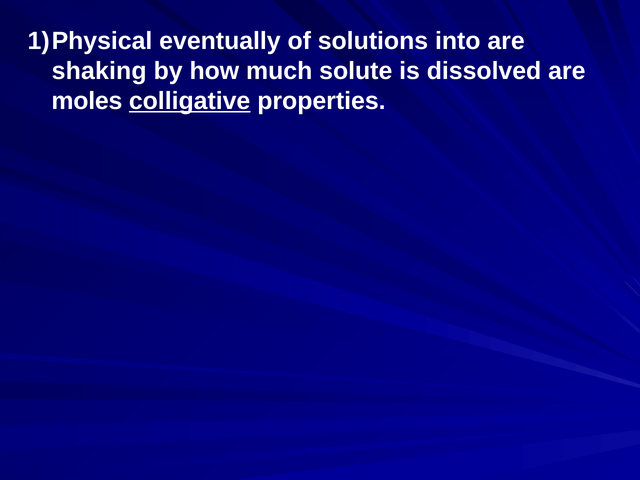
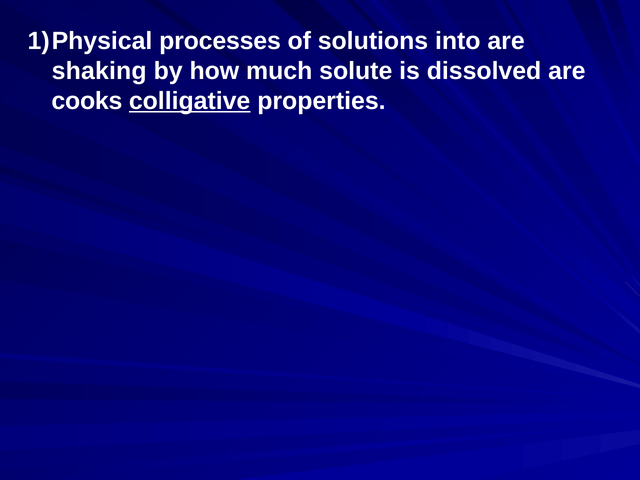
eventually: eventually -> processes (220, 41)
moles: moles -> cooks (87, 101)
